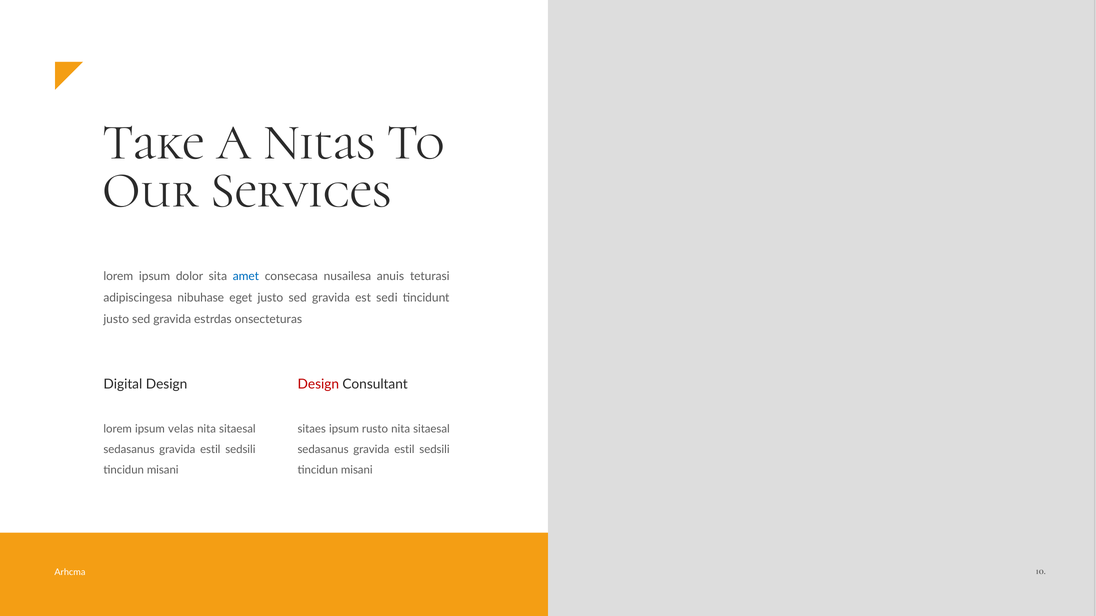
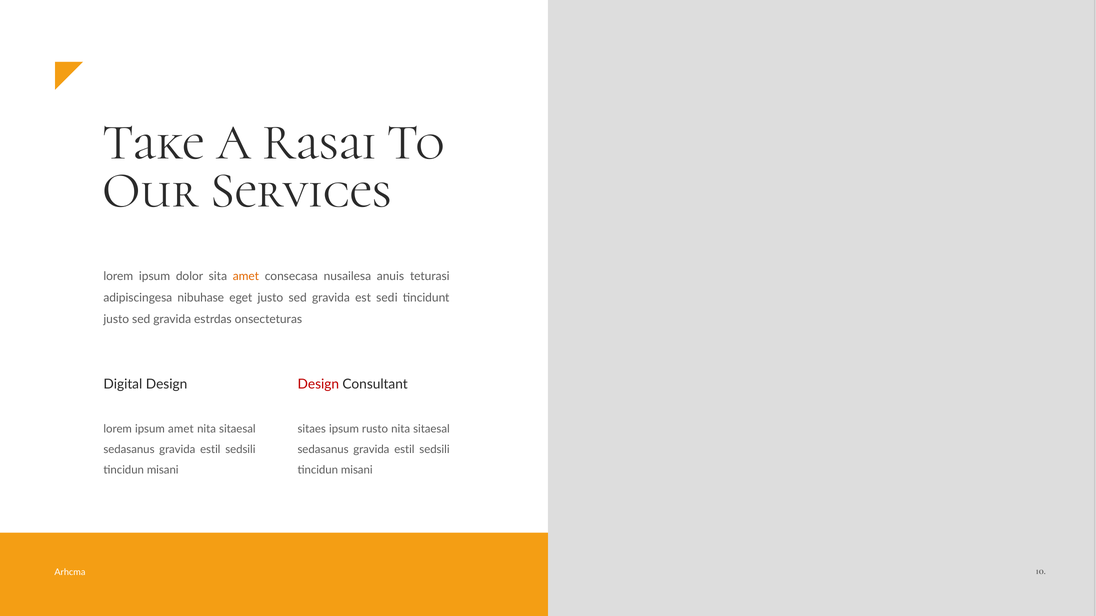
Nitas: Nitas -> Rasai (319, 142)
amet colour: blue -> orange (246, 276)
ipsum velas: velas -> amet (181, 429)
